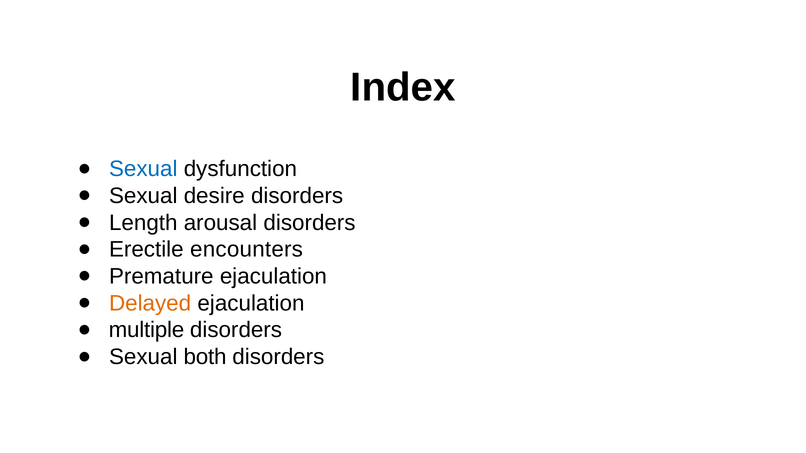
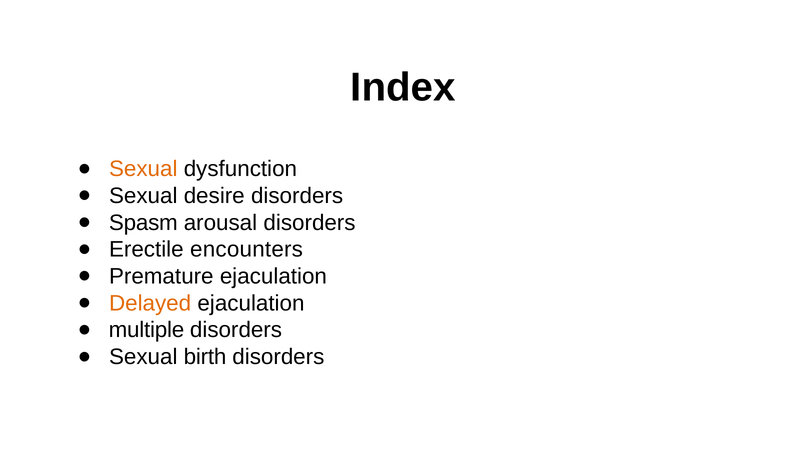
Sexual colour: blue -> orange (143, 169)
Length: Length -> Spasm (143, 223)
both: both -> birth (205, 357)
